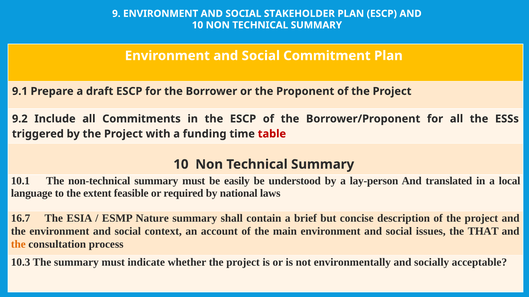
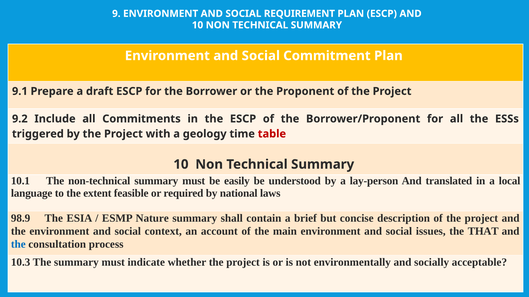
STAKEHOLDER: STAKEHOLDER -> REQUIREMENT (299, 14)
funding: funding -> geology (205, 134)
16.7: 16.7 -> 98.9 (21, 219)
the colour: orange -> blue (18, 245)
